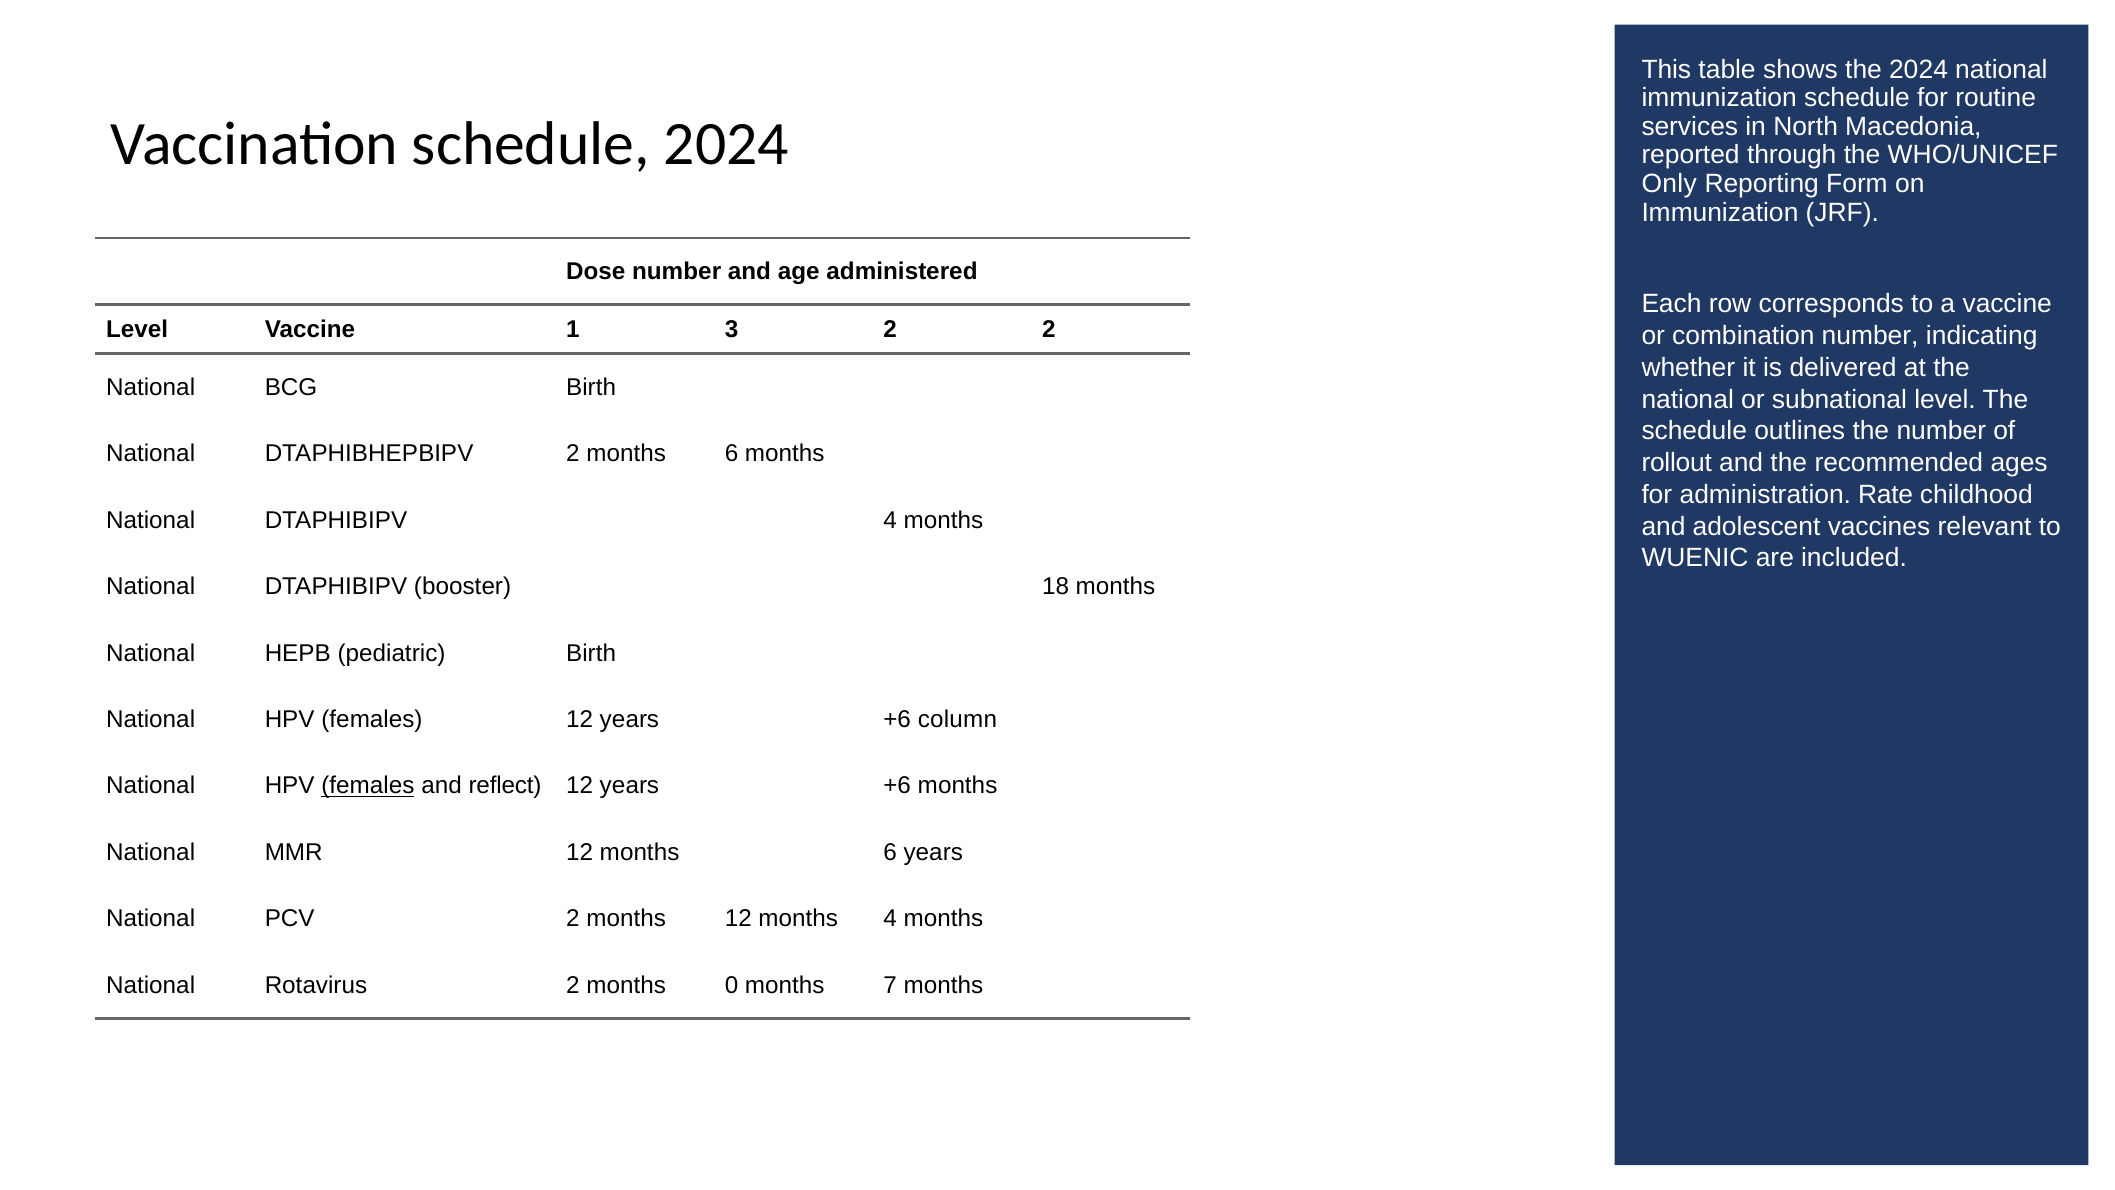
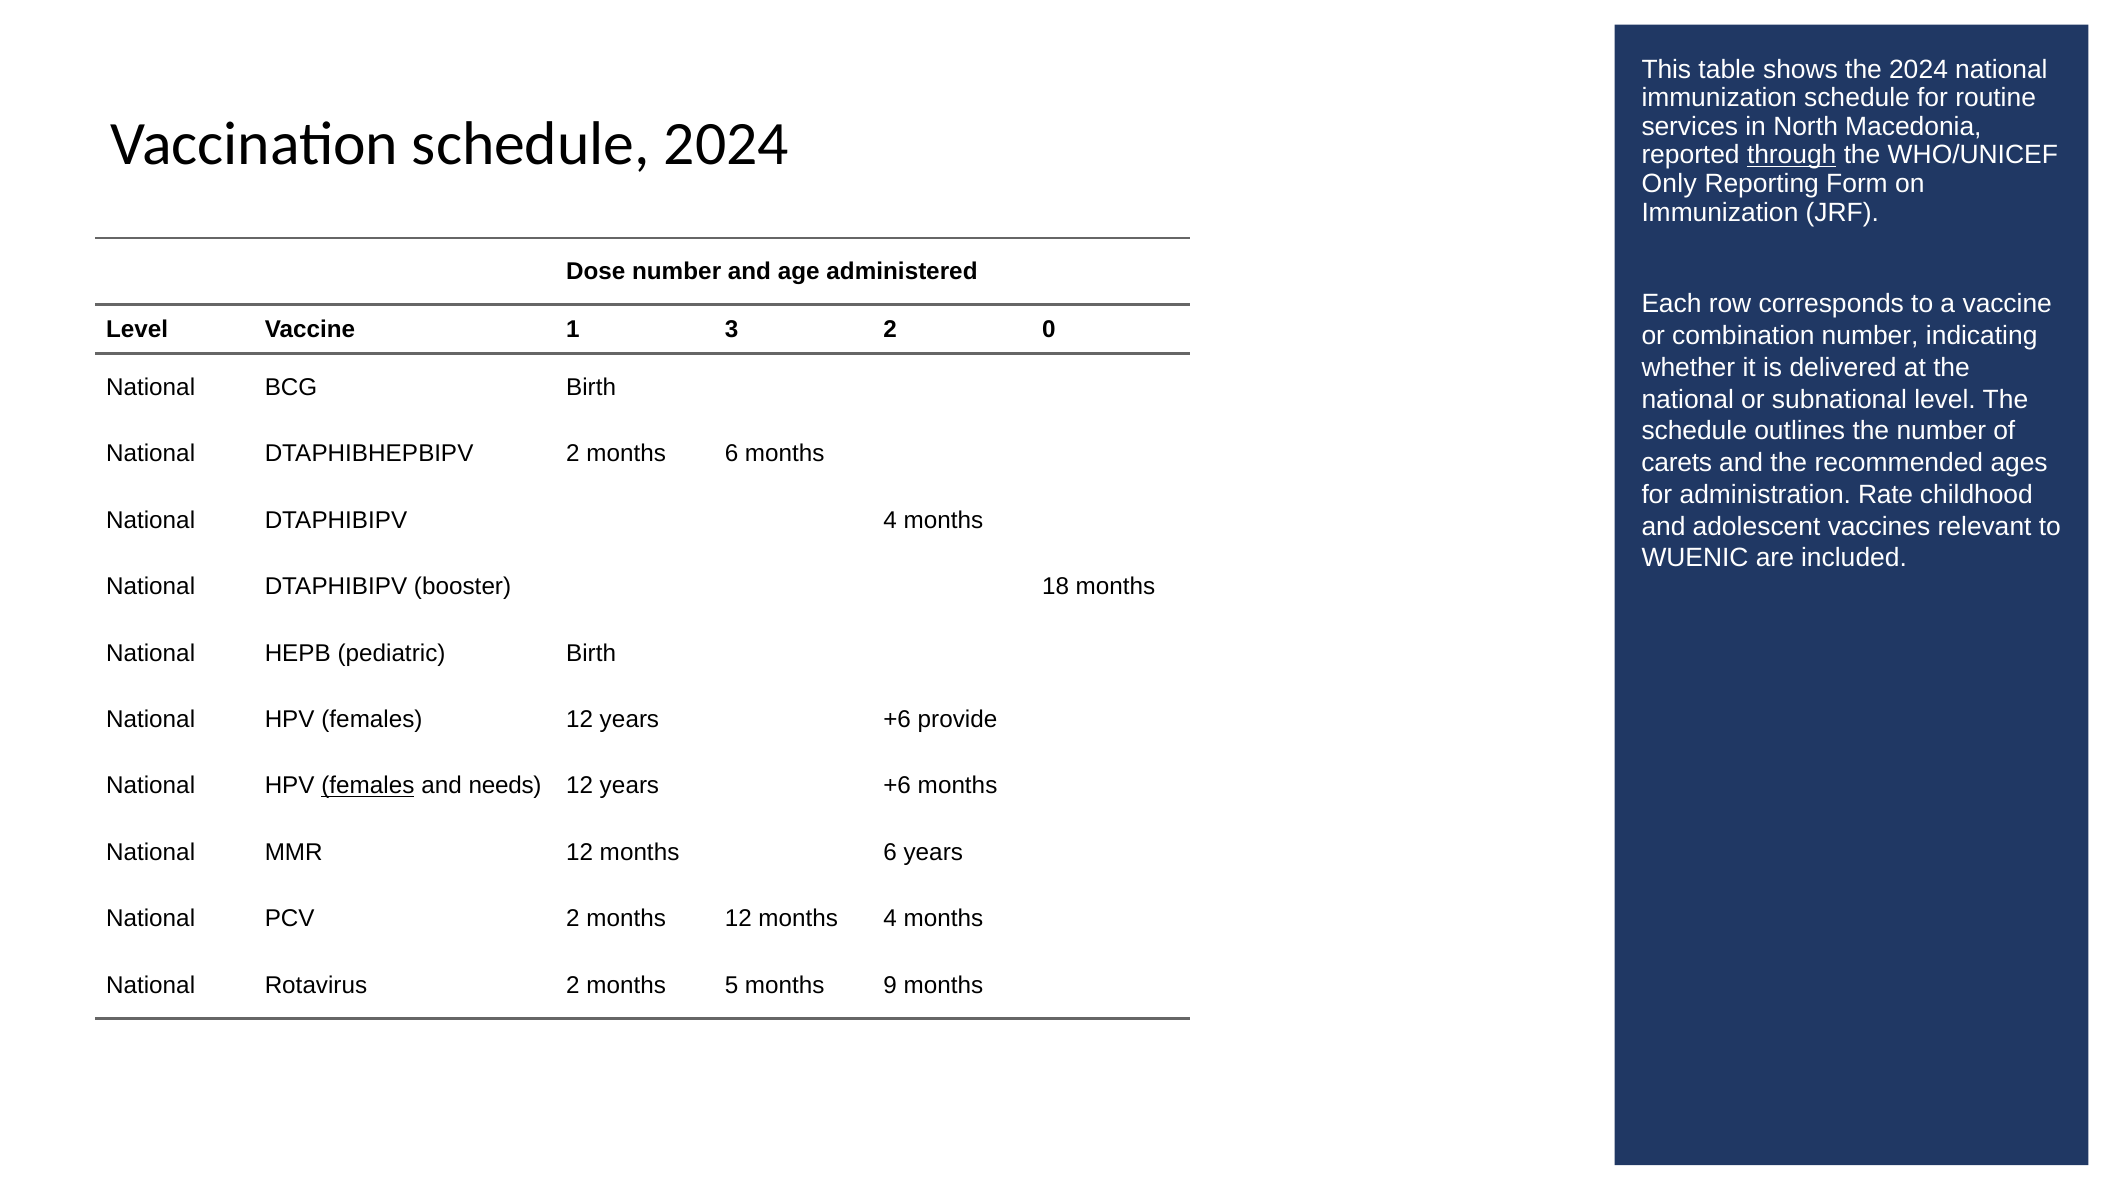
through underline: none -> present (1792, 155)
2 2: 2 -> 0 (1049, 329)
rollout: rollout -> carets (1677, 463)
column: column -> provide (958, 719)
reflect: reflect -> needs (505, 786)
0: 0 -> 5 (732, 985)
7: 7 -> 9 (890, 985)
